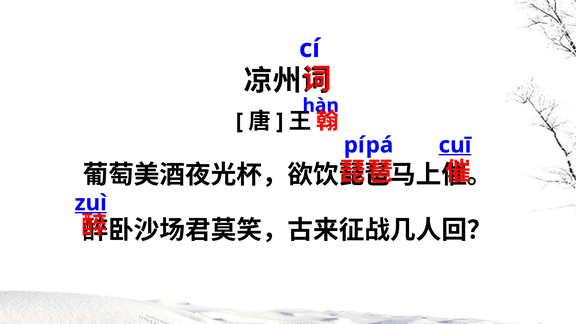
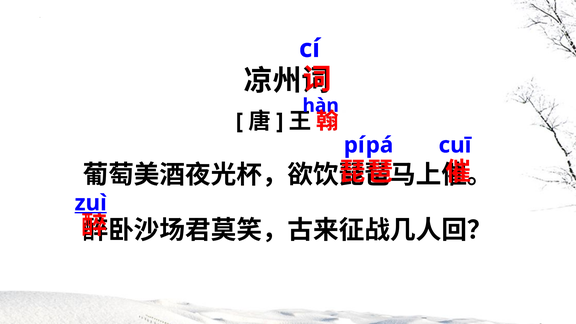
cuī underline: present -> none (455, 145)
